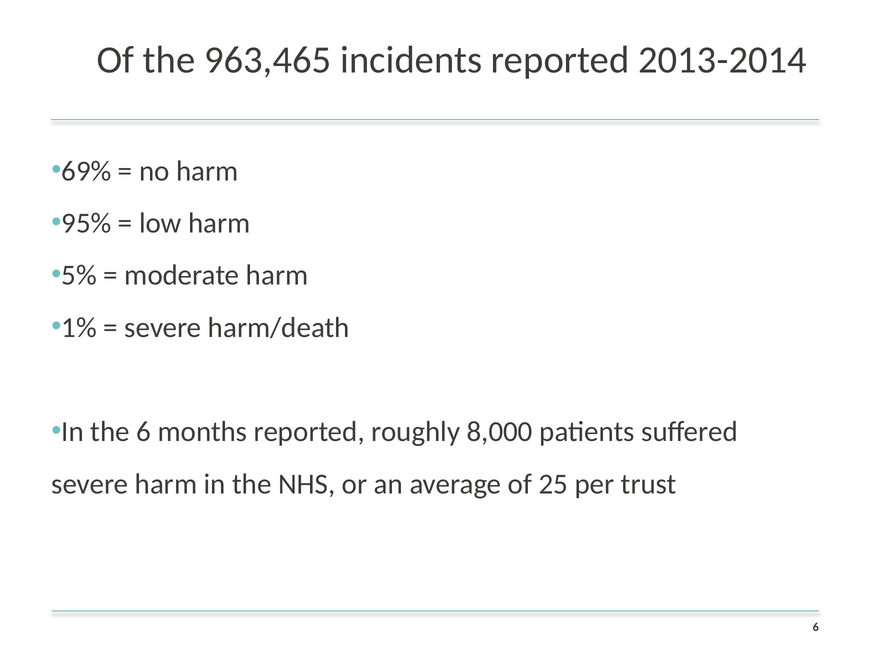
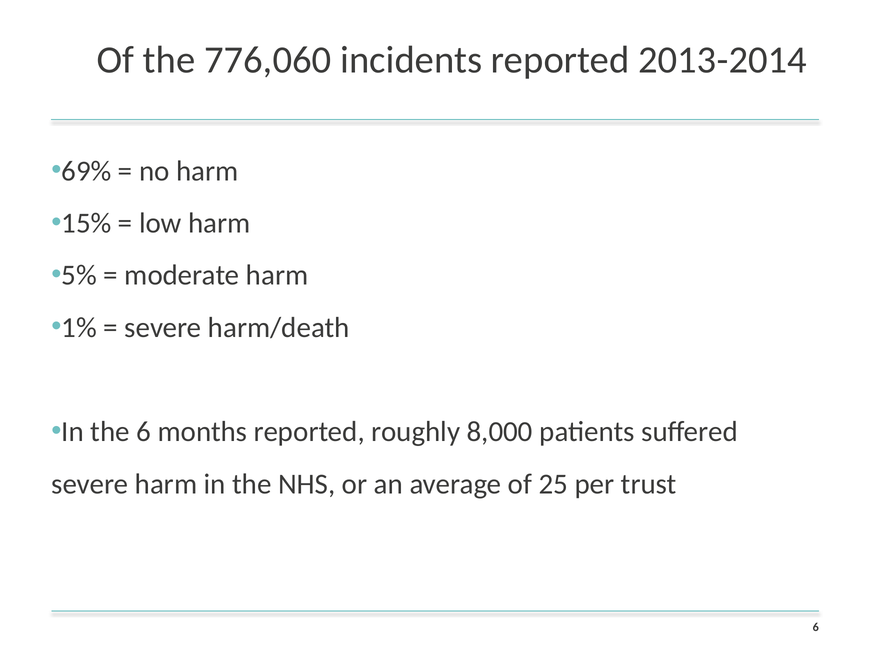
963,465: 963,465 -> 776,060 (268, 60)
95%: 95% -> 15% (86, 223)
